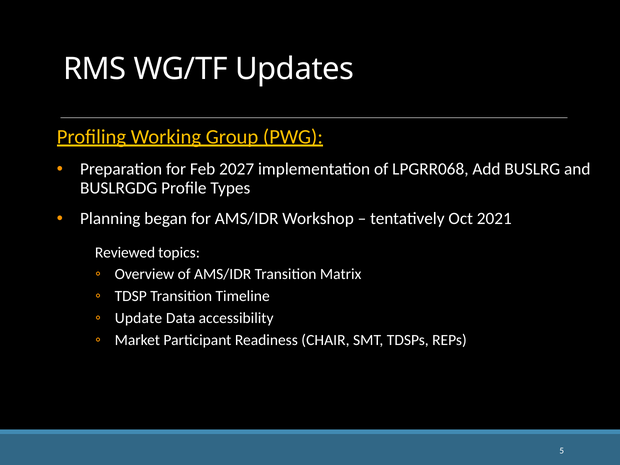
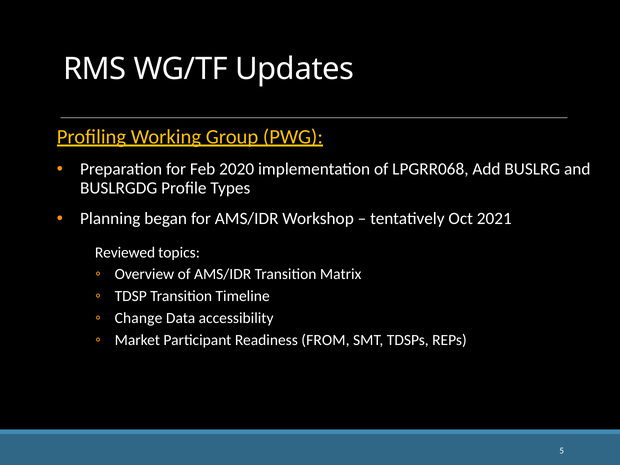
2027: 2027 -> 2020 (237, 169)
Update: Update -> Change (138, 318)
CHAIR: CHAIR -> FROM (325, 340)
